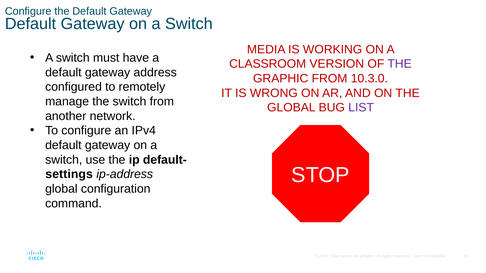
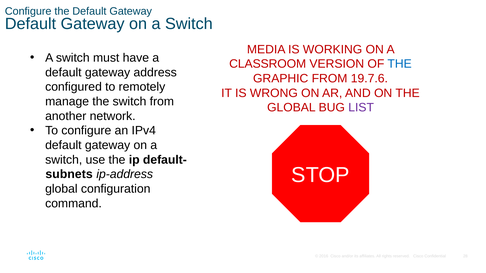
THE colour: purple -> blue (400, 64)
10.3.0: 10.3.0 -> 19.7.6 (369, 79)
settings: settings -> subnets (69, 175)
